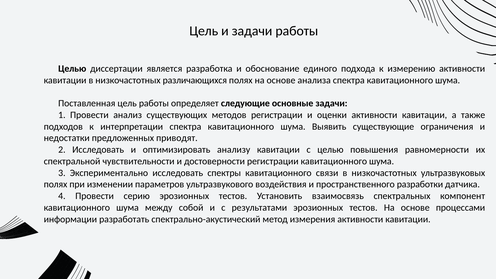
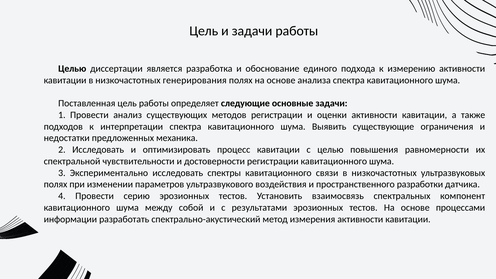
различающихся: различающихся -> генерирования (195, 80)
приводят: приводят -> механика (177, 138)
анализу: анализу -> процесс (234, 150)
